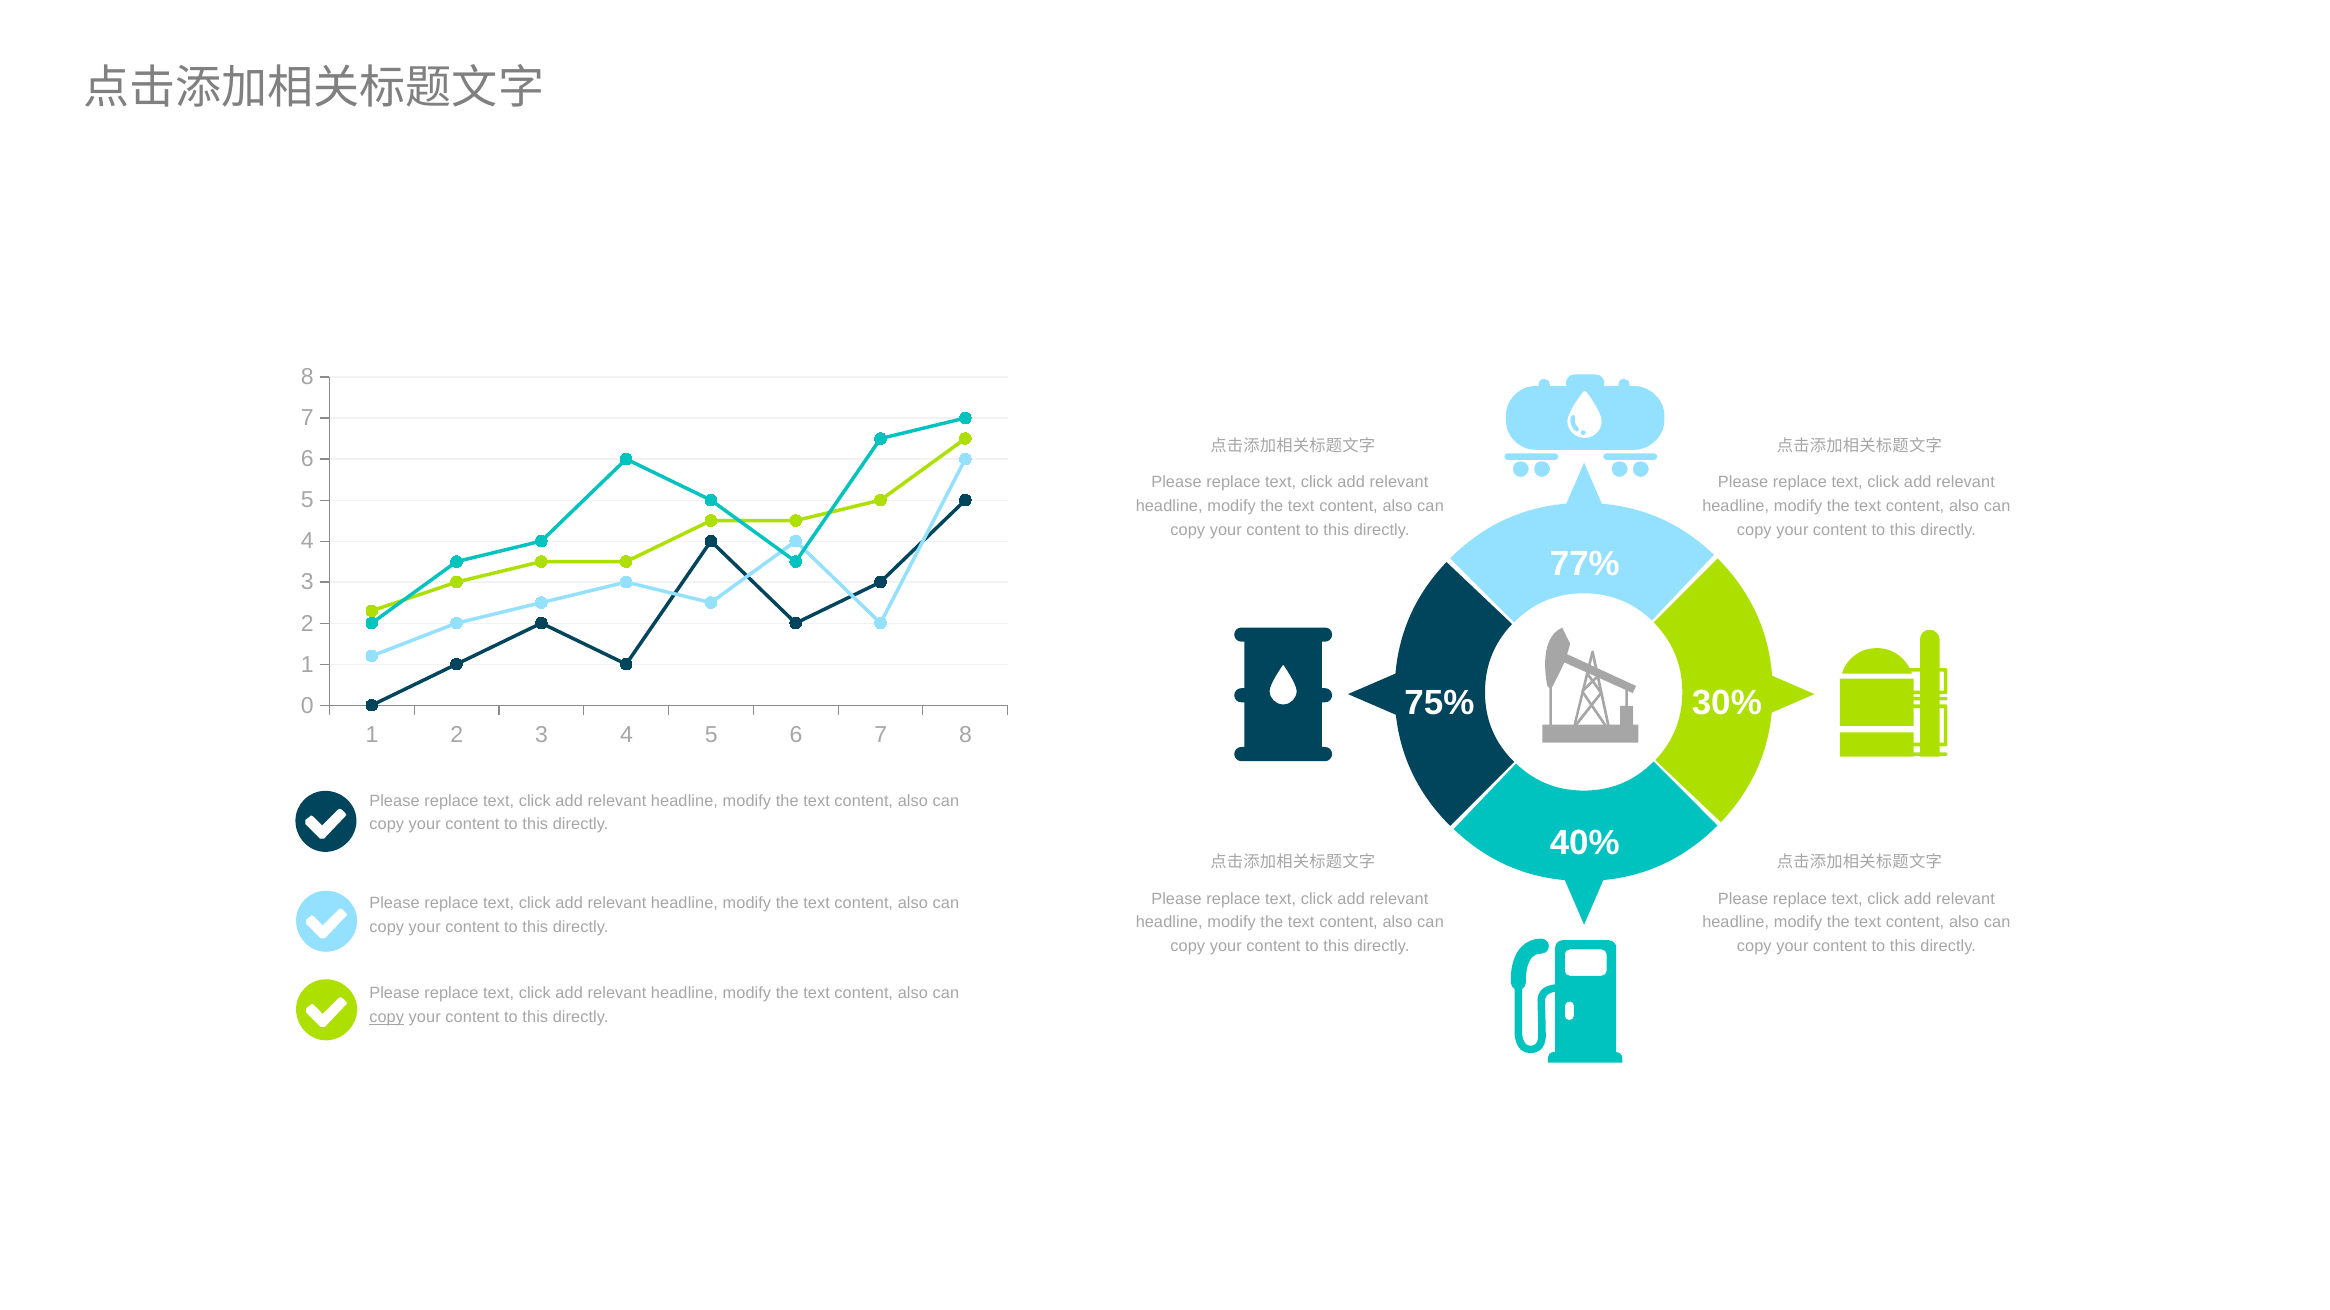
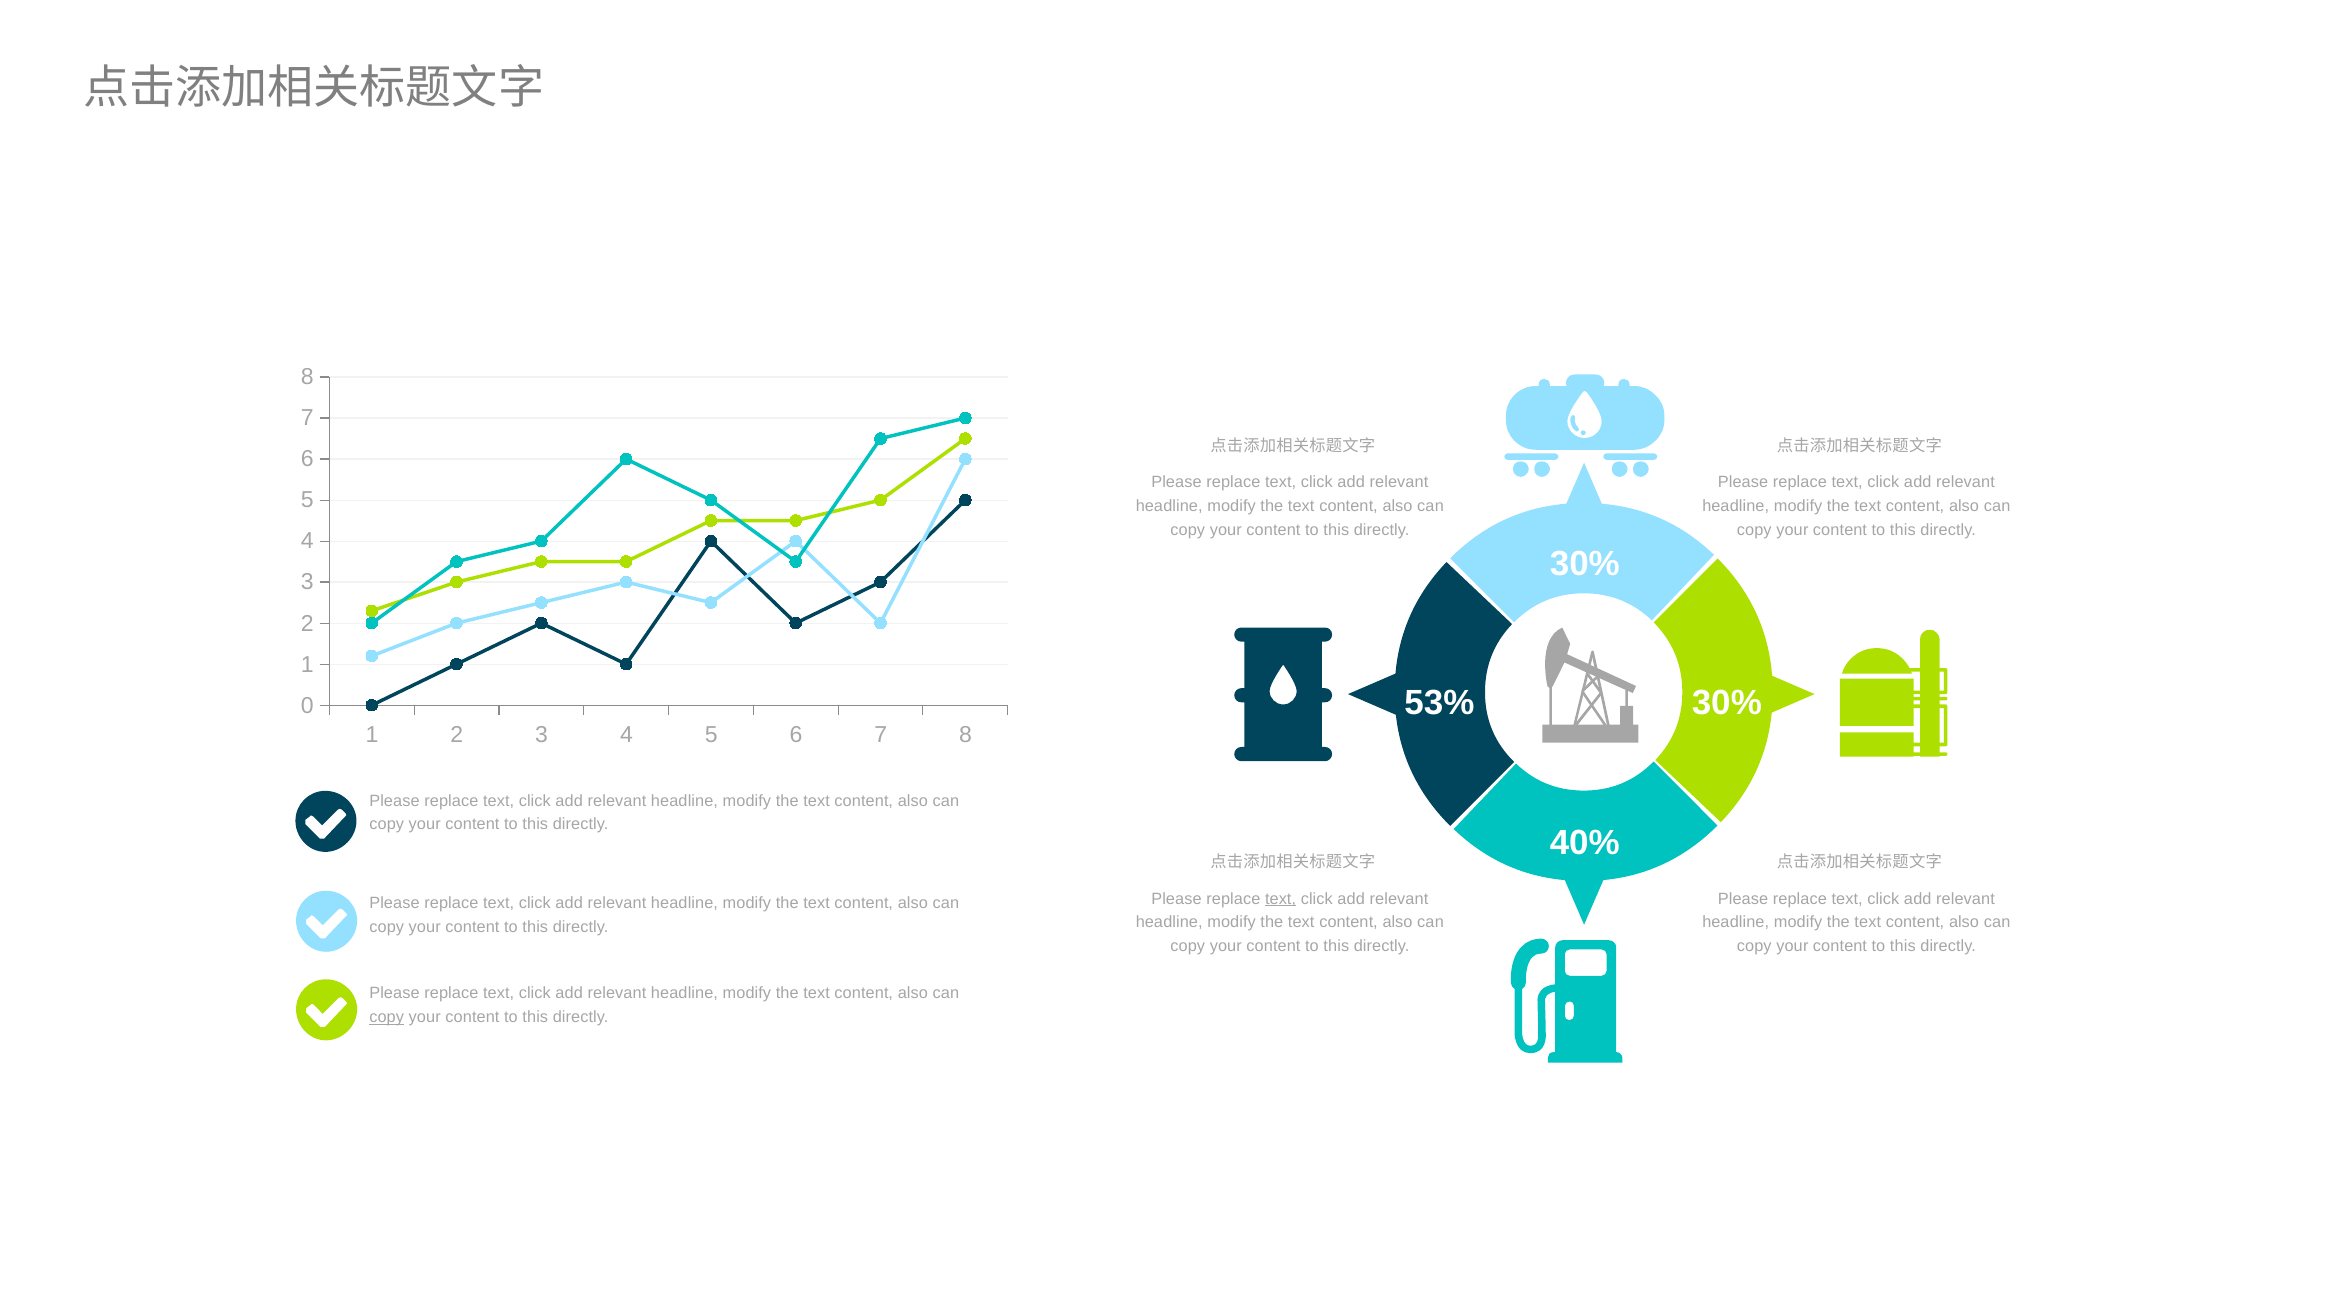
77%: 77% -> 30% (1585, 564)
75%: 75% -> 53% (1439, 703)
text underline: none -> present (1281, 899)
